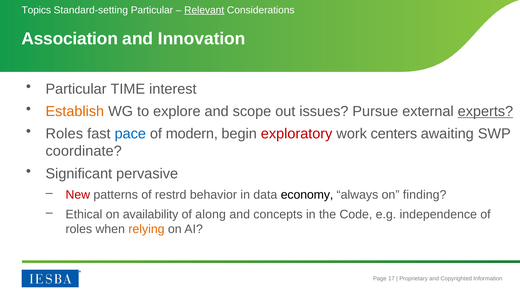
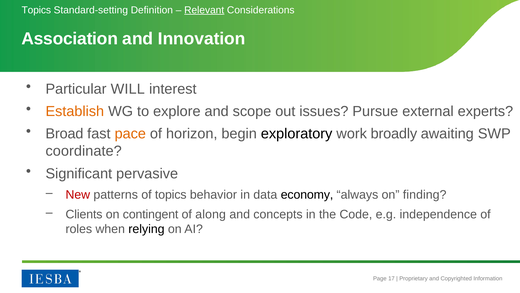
Standard-setting Particular: Particular -> Definition (152, 10)
TIME: TIME -> WILL (128, 89)
experts underline: present -> none (485, 111)
Roles: Roles -> Broad (64, 134)
pace colour: blue -> orange (130, 134)
modern: modern -> horizon (192, 134)
exploratory colour: red -> black (297, 134)
centers: centers -> broadly (394, 134)
of restrd: restrd -> topics (171, 194)
Ethical: Ethical -> Clients (84, 214)
availability: availability -> contingent (151, 214)
relying colour: orange -> black (146, 229)
